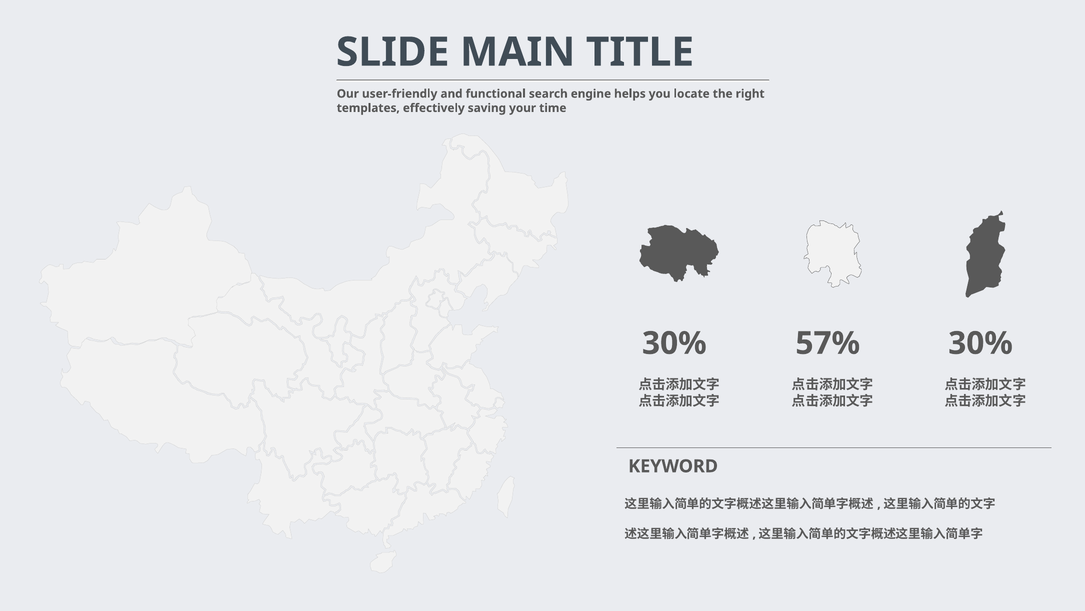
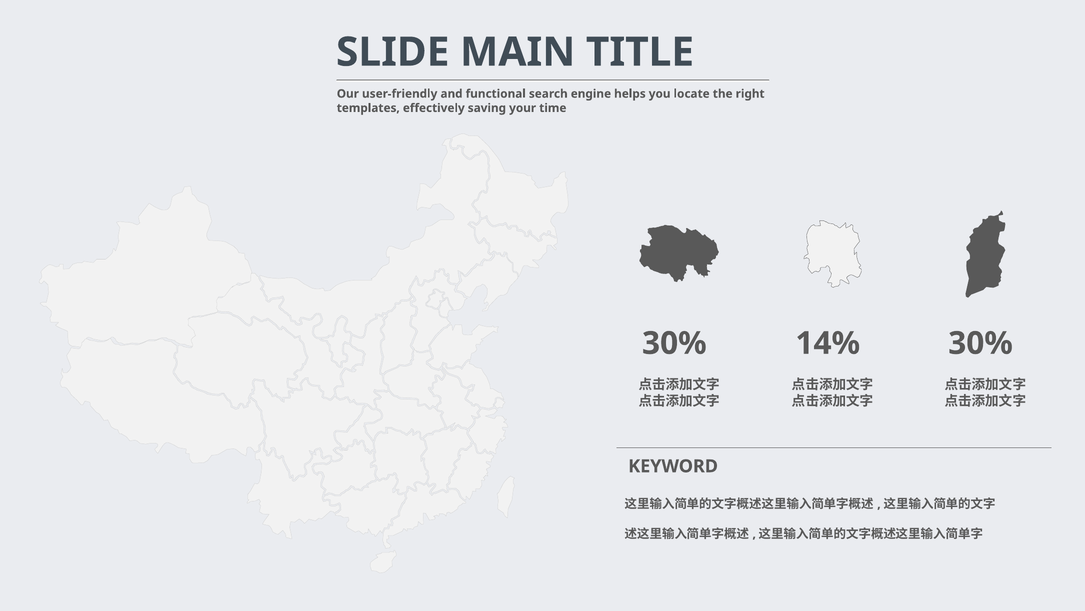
57%: 57% -> 14% (828, 343)
